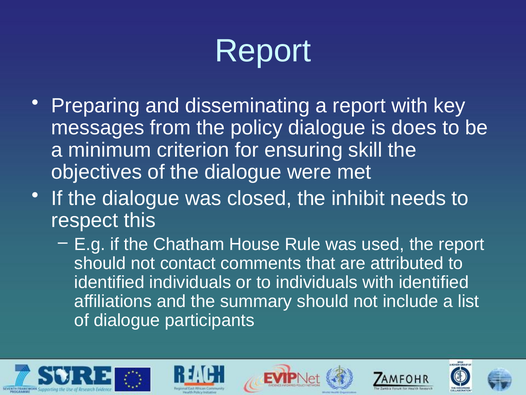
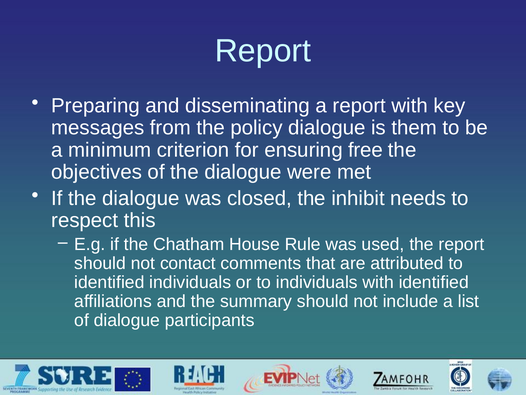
does: does -> them (414, 128)
skill: skill -> free (365, 150)
